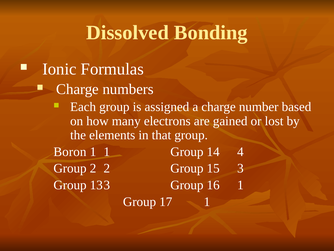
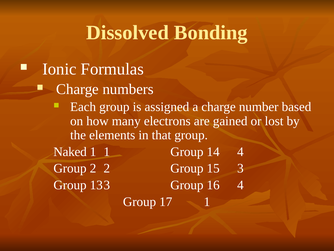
Boron: Boron -> Naked (70, 151)
16 1: 1 -> 4 (240, 185)
